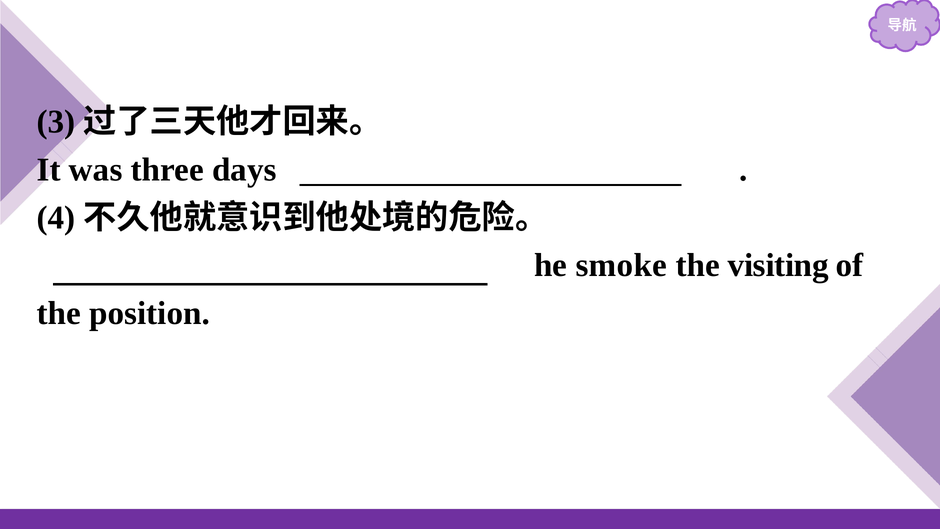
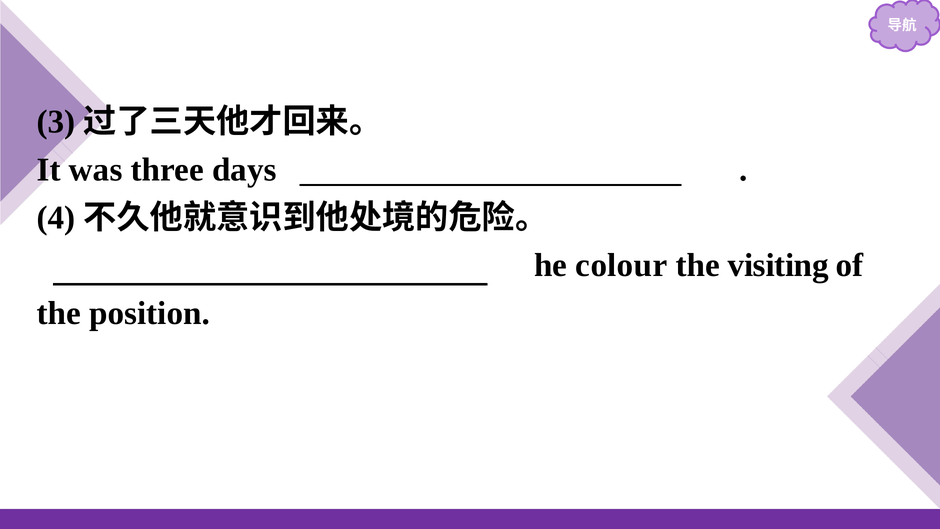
smoke: smoke -> colour (621, 265)
